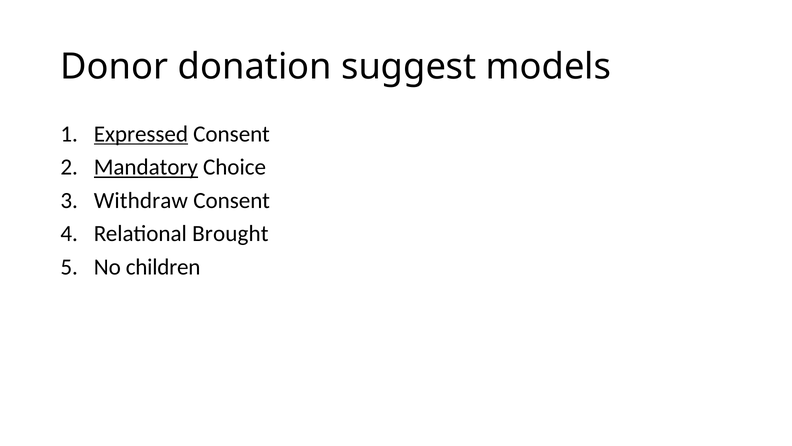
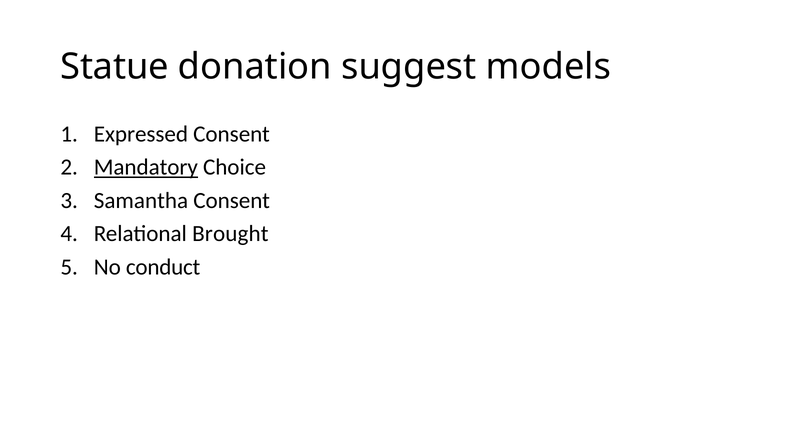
Donor: Donor -> Statue (115, 67)
Expressed underline: present -> none (141, 134)
Withdraw: Withdraw -> Samantha (141, 200)
children: children -> conduct (163, 267)
